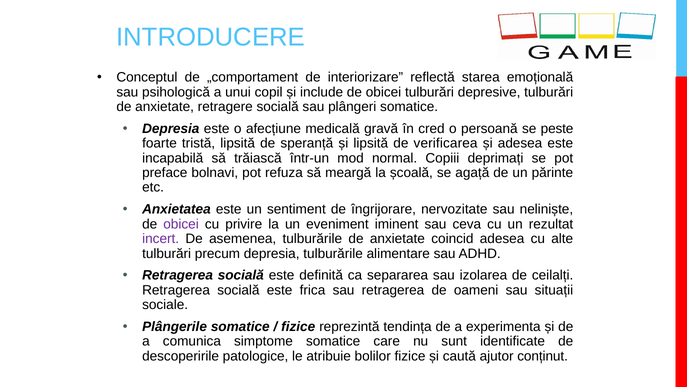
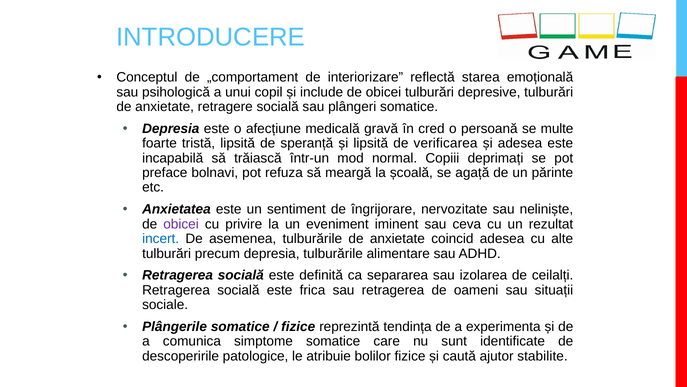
peste: peste -> multe (557, 128)
incert colour: purple -> blue (161, 238)
conținut: conținut -> stabilite (543, 356)
